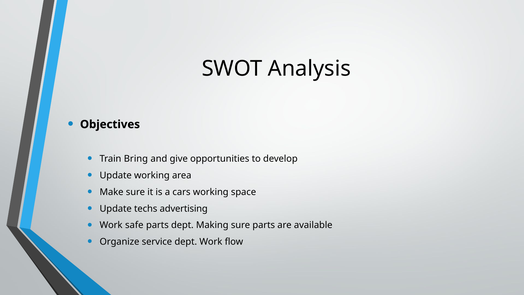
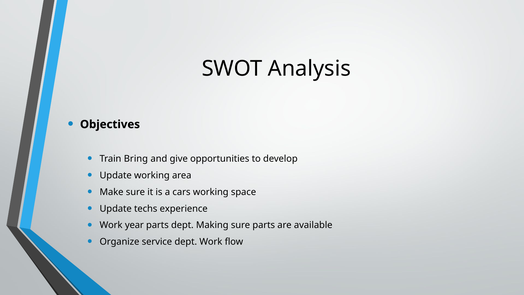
advertising: advertising -> experience (184, 208)
safe: safe -> year (134, 225)
